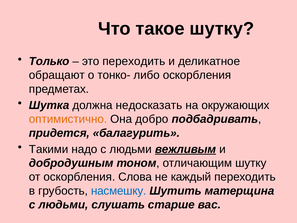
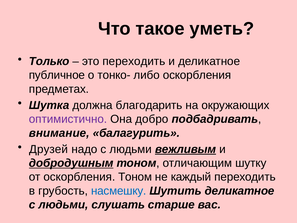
такое шутку: шутку -> уметь (222, 29)
обращают: обращают -> публичное (57, 75)
недосказать: недосказать -> благодарить (149, 105)
оптимистично colour: orange -> purple (68, 119)
придется: придется -> внимание (59, 133)
Такими: Такими -> Друзей (49, 149)
добродушным underline: none -> present (71, 163)
оскорбления Слова: Слова -> Тоном (135, 177)
Шутить матерщина: матерщина -> деликатное (240, 191)
